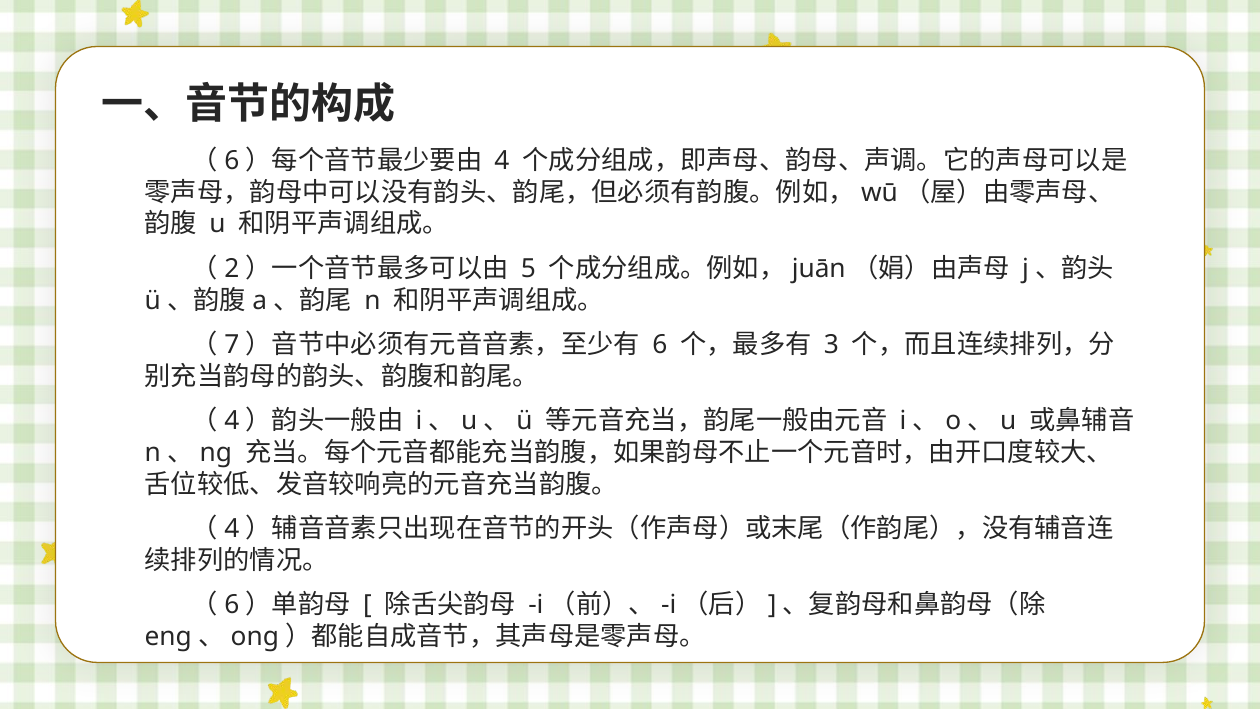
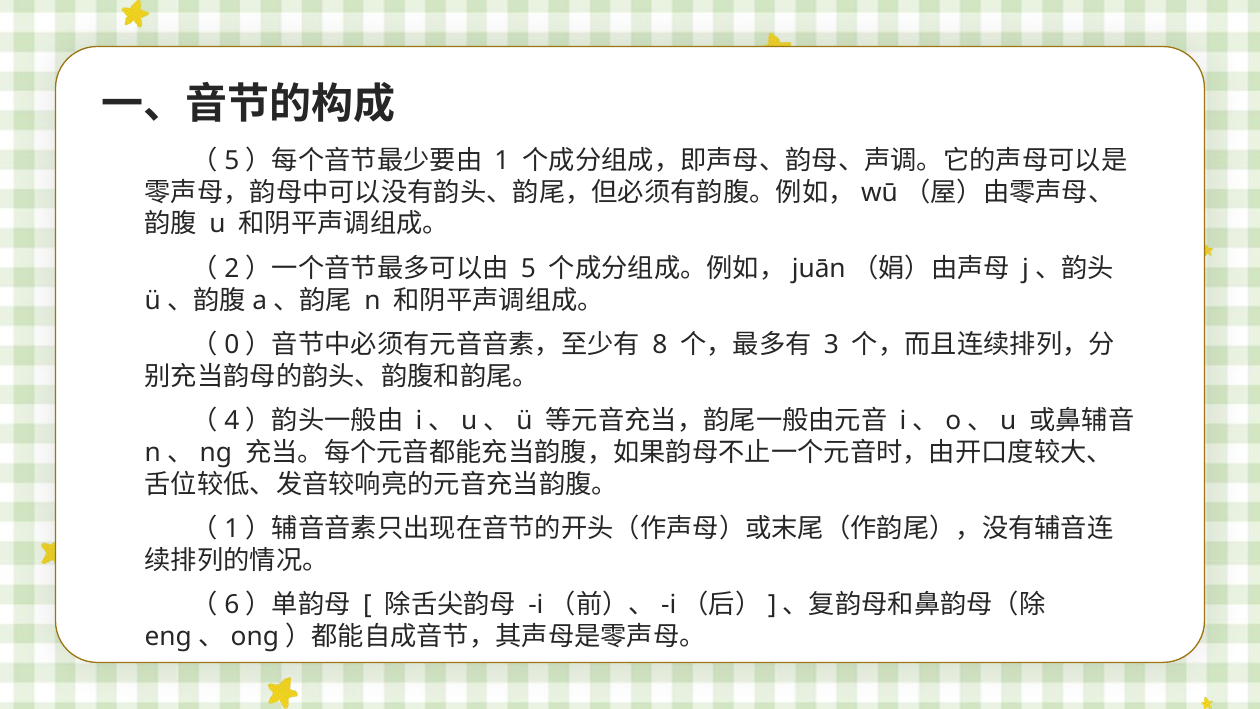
6: 6 -> 5 (232, 161)
4: 4 -> 1 (502, 161)
7: 7 -> 0 (232, 345)
6: 6 -> 8 (660, 345)
4: 4 -> 1 (232, 529)
